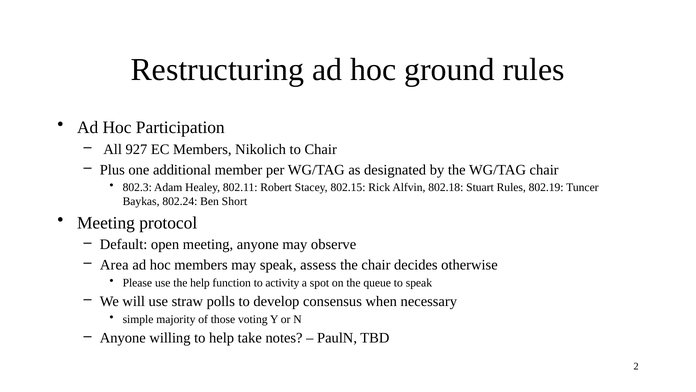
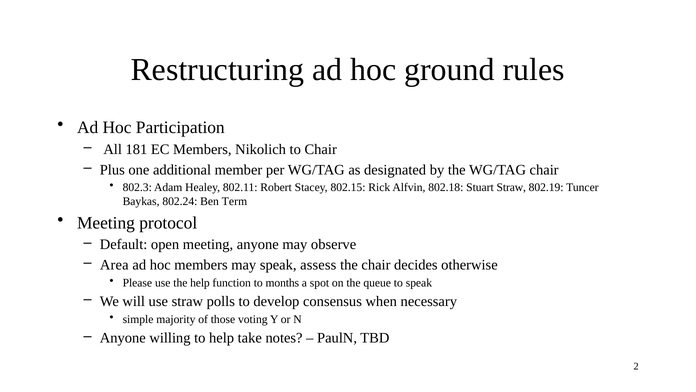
927: 927 -> 181 (136, 149)
Stuart Rules: Rules -> Straw (511, 187)
Short: Short -> Term (234, 201)
activity: activity -> months (282, 282)
